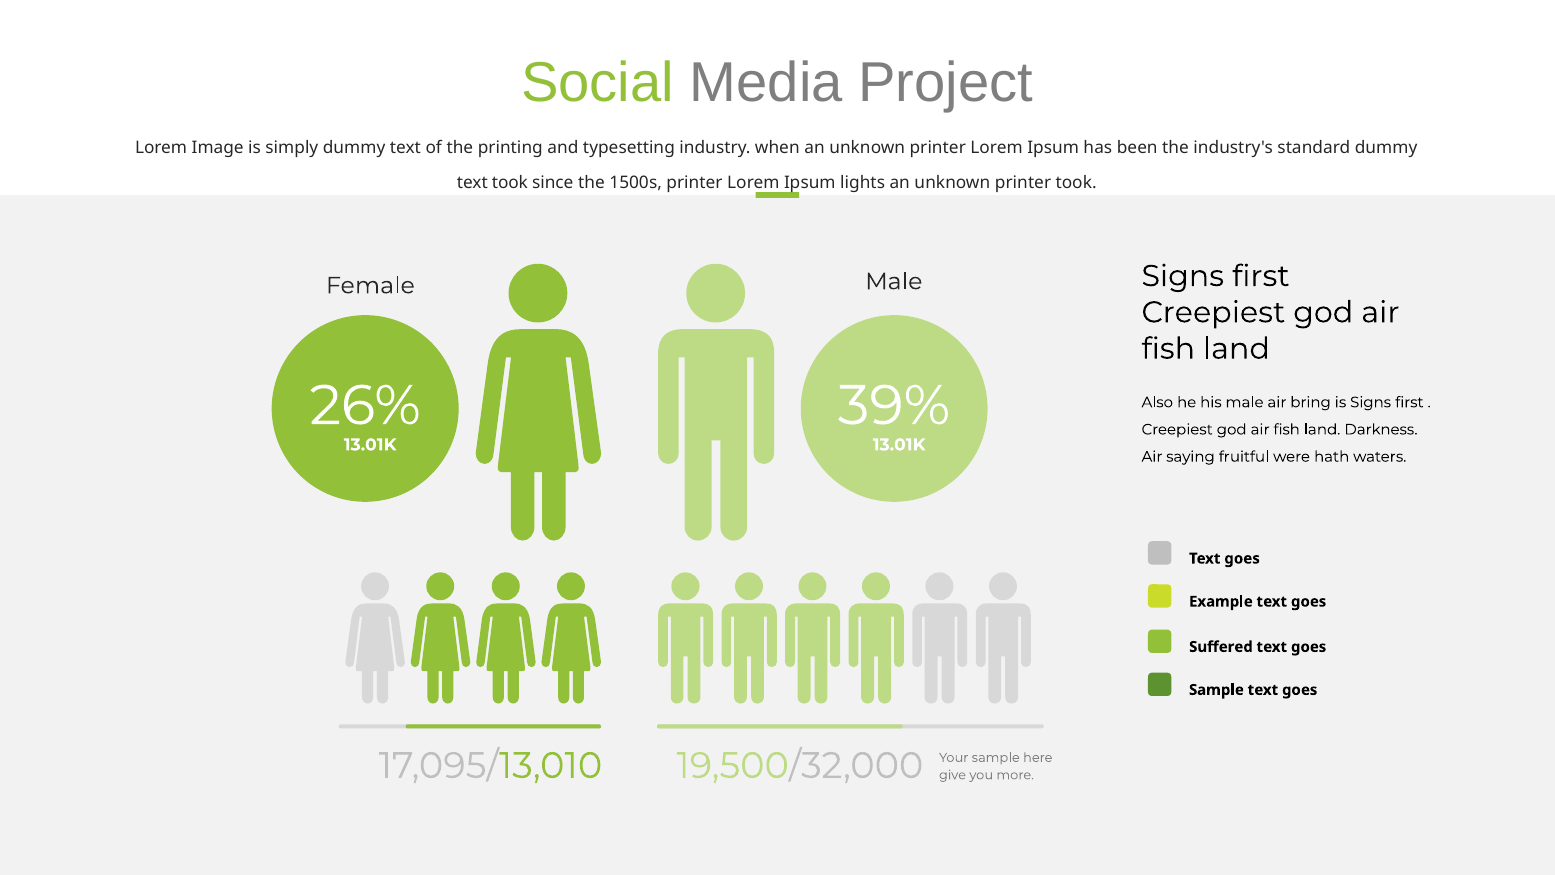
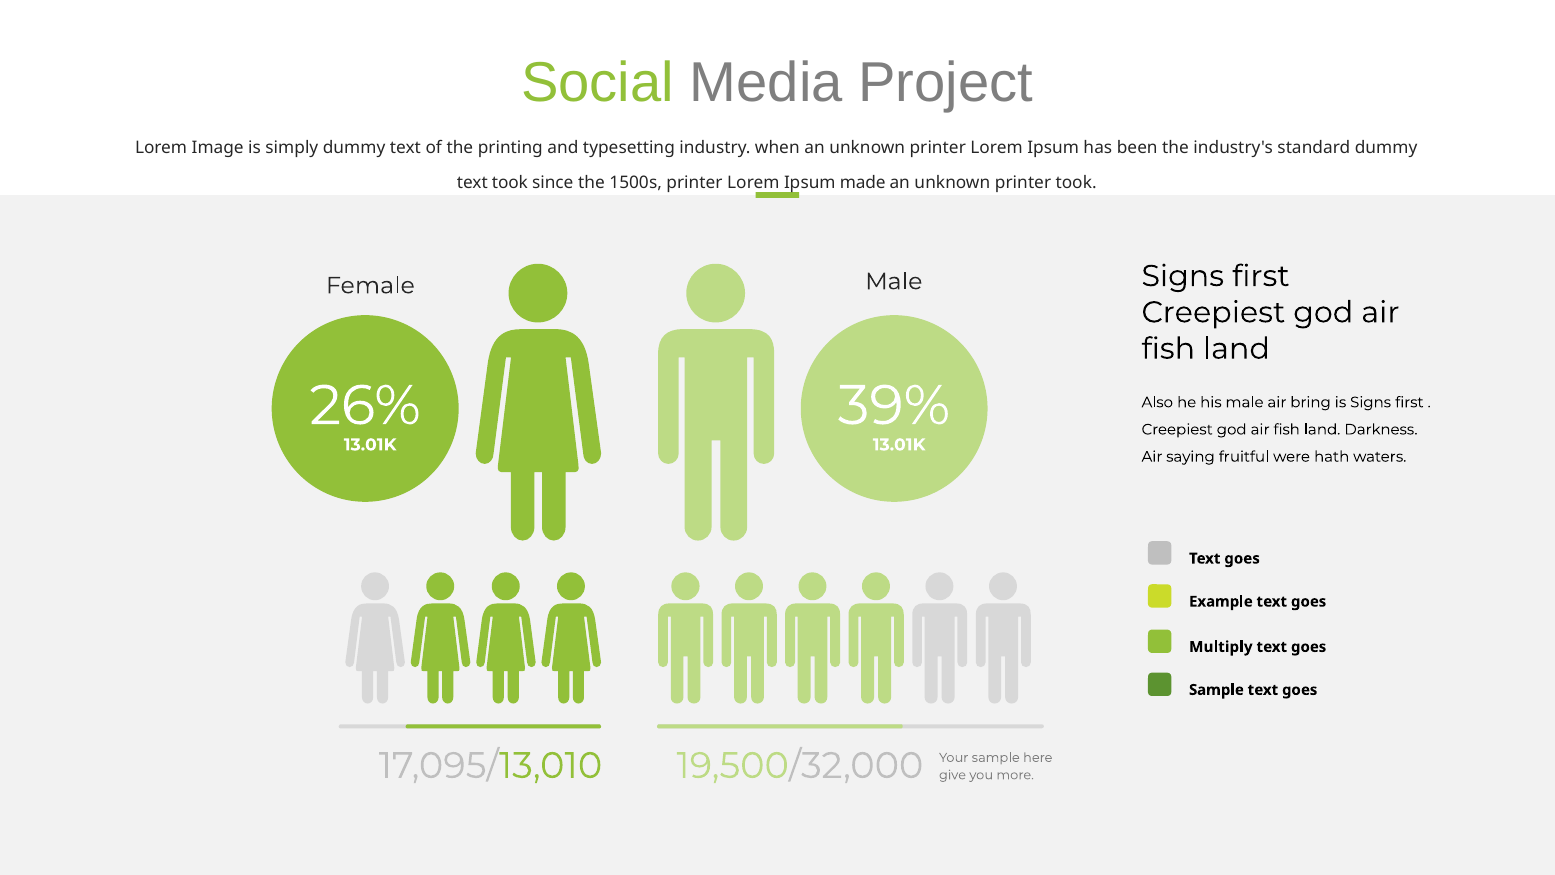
lights: lights -> made (863, 183)
Suffered: Suffered -> Multiply (1221, 647)
